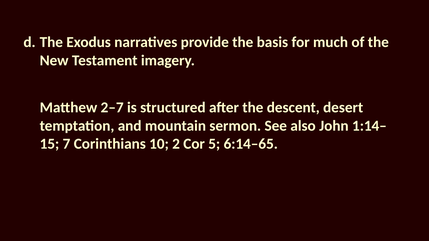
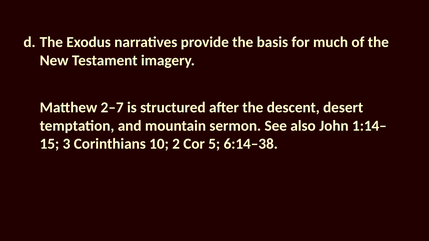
7: 7 -> 3 (66, 144)
6:14–65: 6:14–65 -> 6:14–38 (251, 144)
